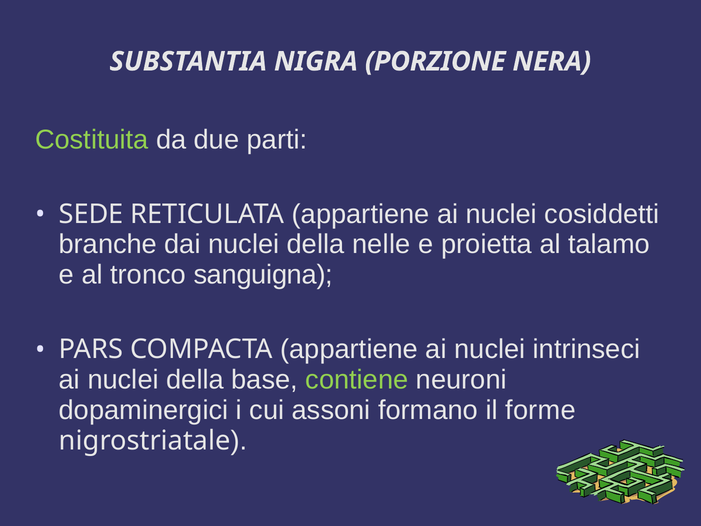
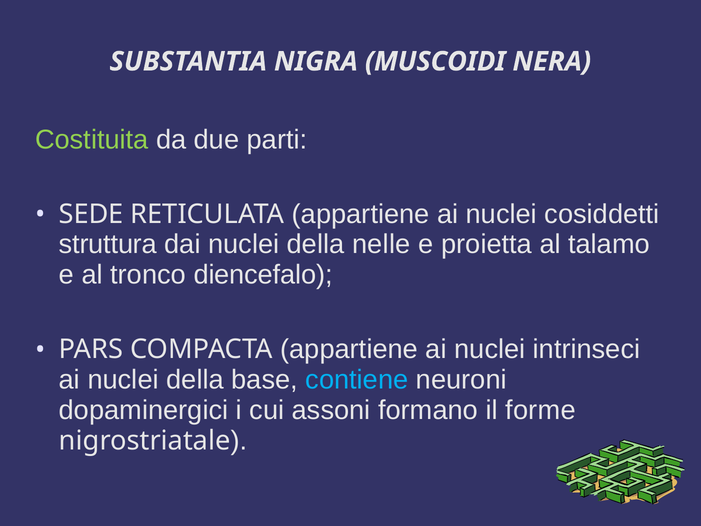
PORZIONE: PORZIONE -> MUSCOIDI (435, 61)
branche: branche -> struttura (108, 244)
sanguigna: sanguigna -> diencefalo (263, 275)
contiene colour: light green -> light blue (357, 380)
